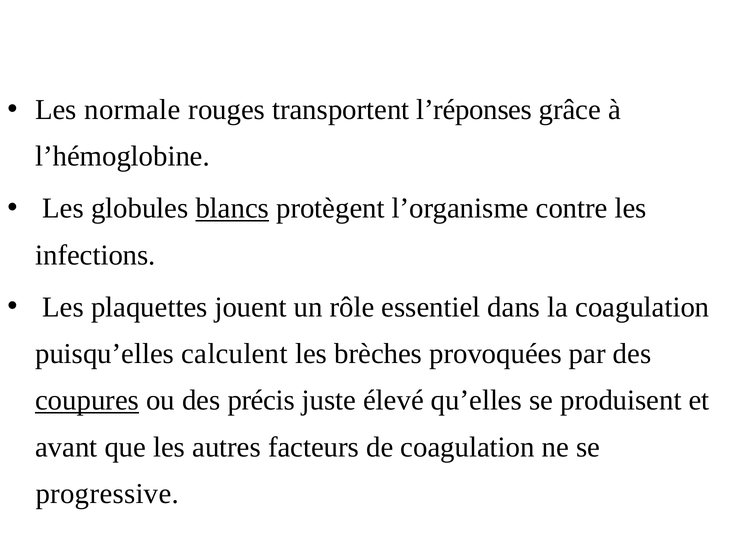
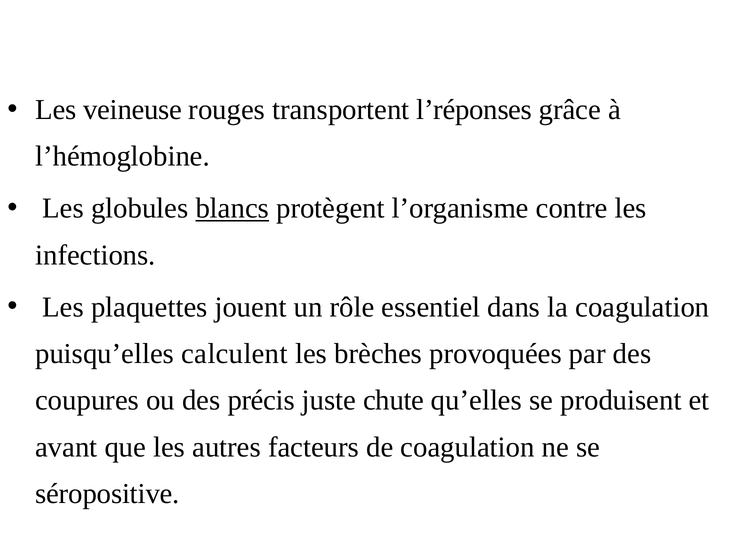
normale: normale -> veineuse (133, 110)
coupures underline: present -> none (87, 400)
élevé: élevé -> chute (394, 400)
progressive: progressive -> séropositive (107, 494)
